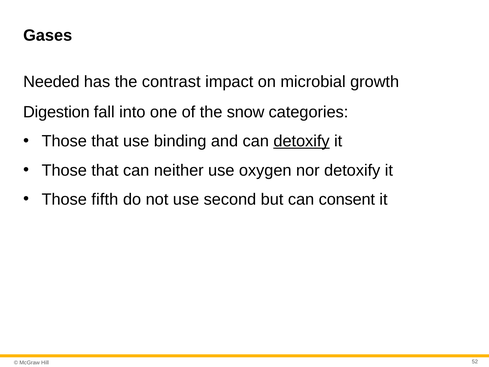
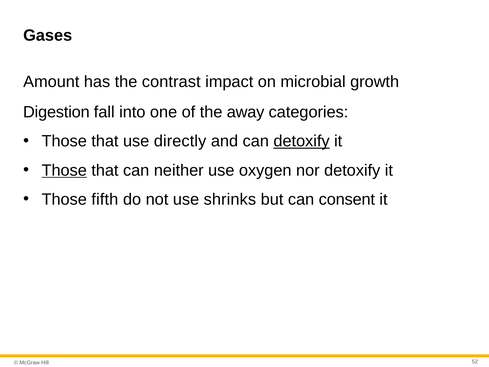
Needed: Needed -> Amount (51, 82)
snow: snow -> away (246, 112)
binding: binding -> directly (180, 141)
Those underline: none -> present (64, 170)
second: second -> shrinks (230, 199)
